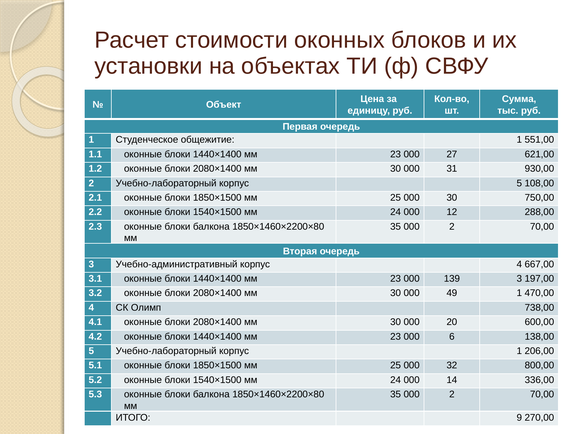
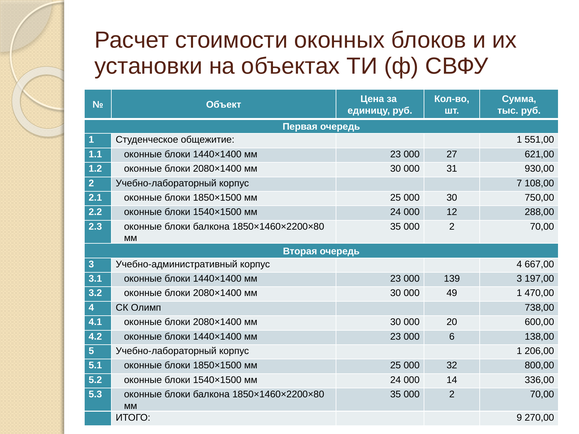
корпус 5: 5 -> 7 (519, 183)
